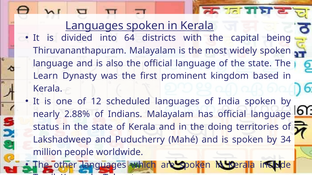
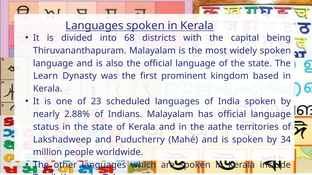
64: 64 -> 68 (129, 38)
12: 12 -> 23 (96, 102)
doing: doing -> aathe (220, 127)
